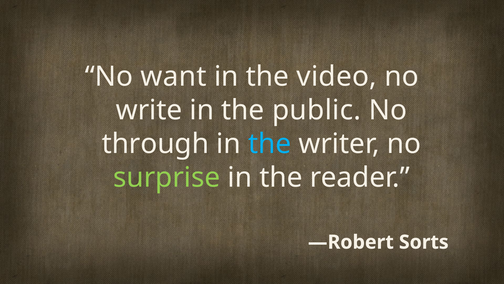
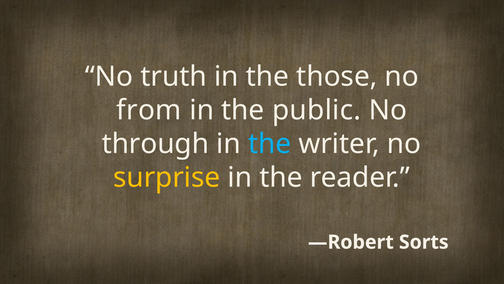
want: want -> truth (174, 77)
video: video -> those (337, 77)
write: write -> from (149, 110)
surprise colour: light green -> yellow (167, 177)
